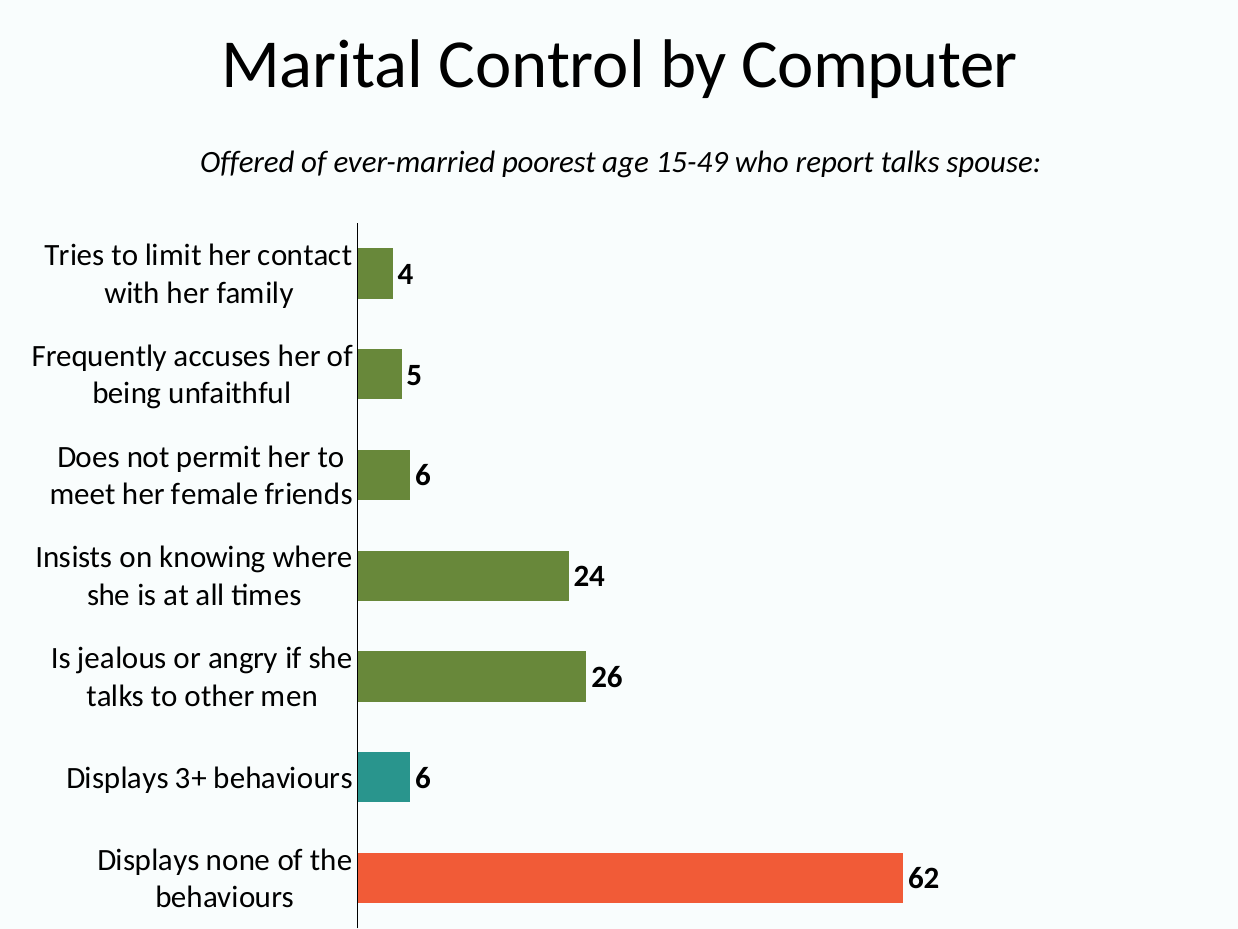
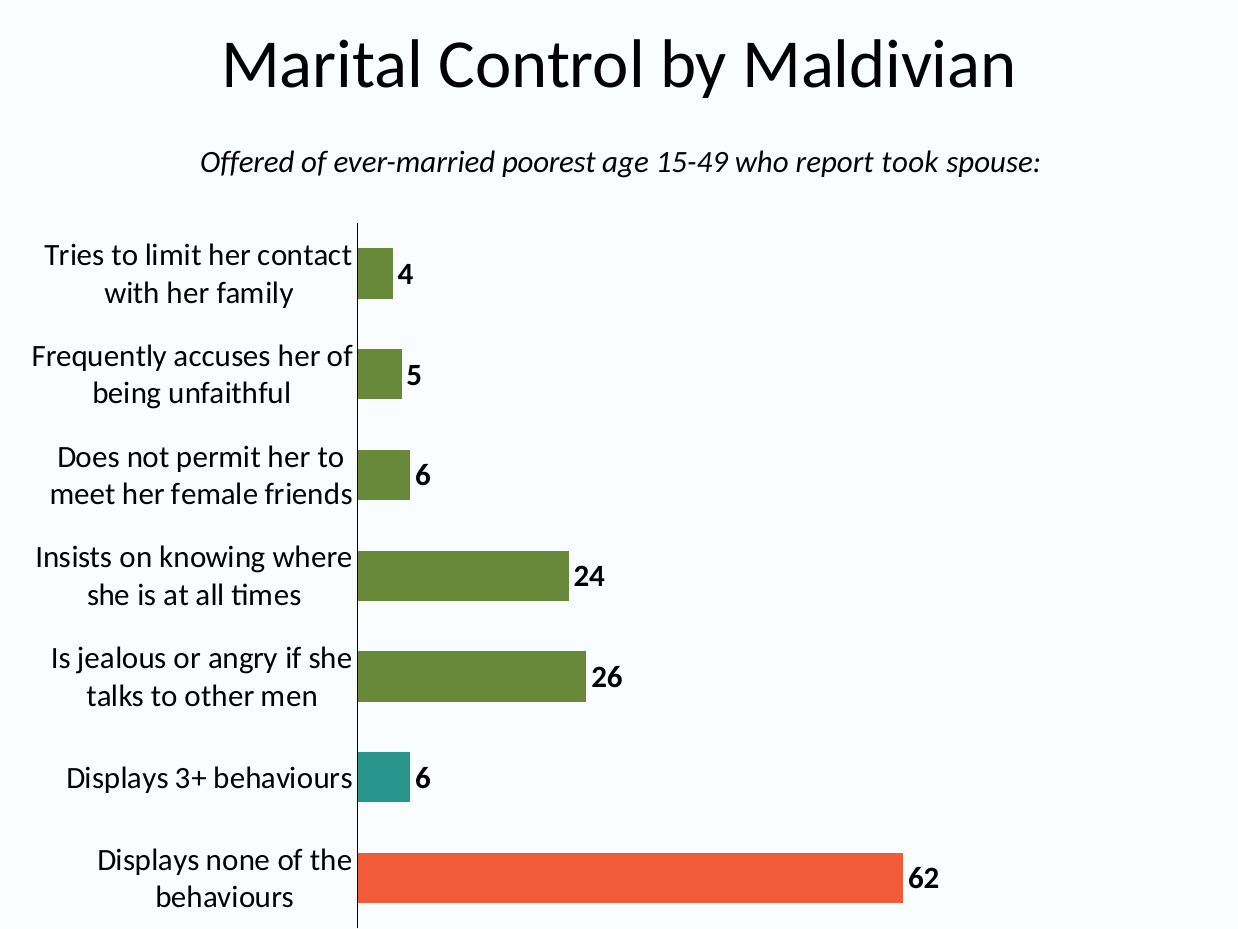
Computer: Computer -> Maldivian (880, 65)
report talks: talks -> took (910, 162)
